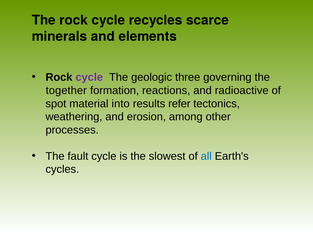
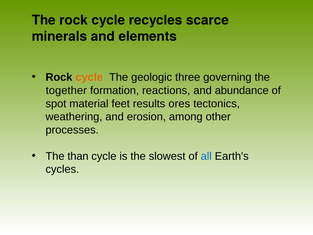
cycle colour: purple -> orange (89, 77)
radioactive: radioactive -> abundance (242, 90)
into: into -> feet (121, 104)
refer: refer -> ores (179, 104)
fault: fault -> than (78, 156)
